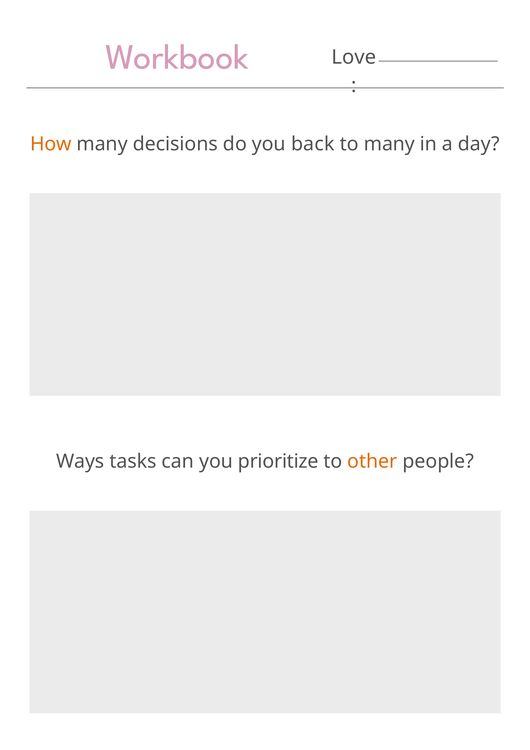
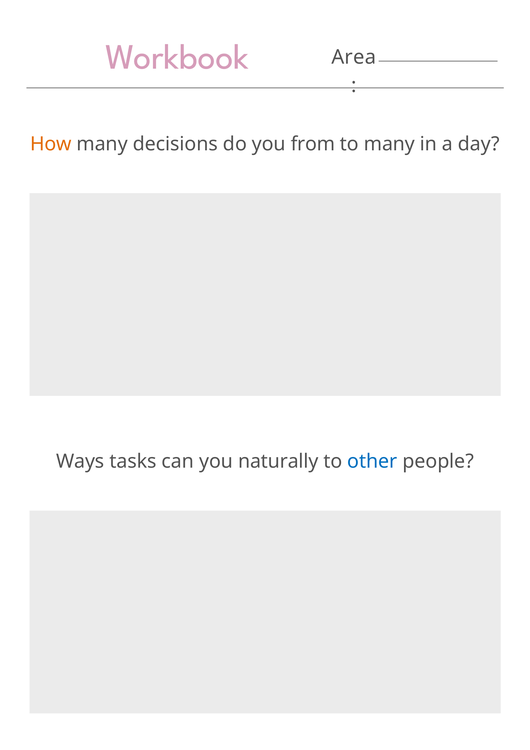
Love: Love -> Area (354, 57)
back: back -> from (313, 144)
prioritize: prioritize -> naturally (278, 461)
other colour: orange -> blue (372, 461)
